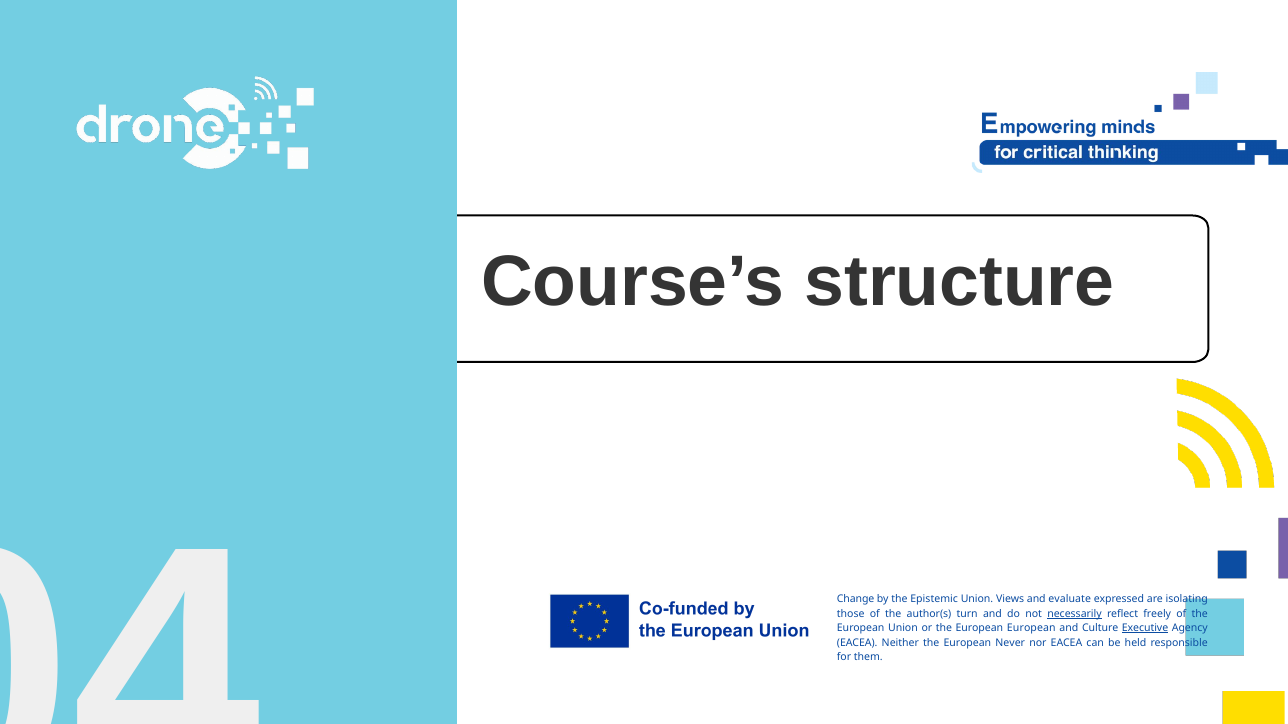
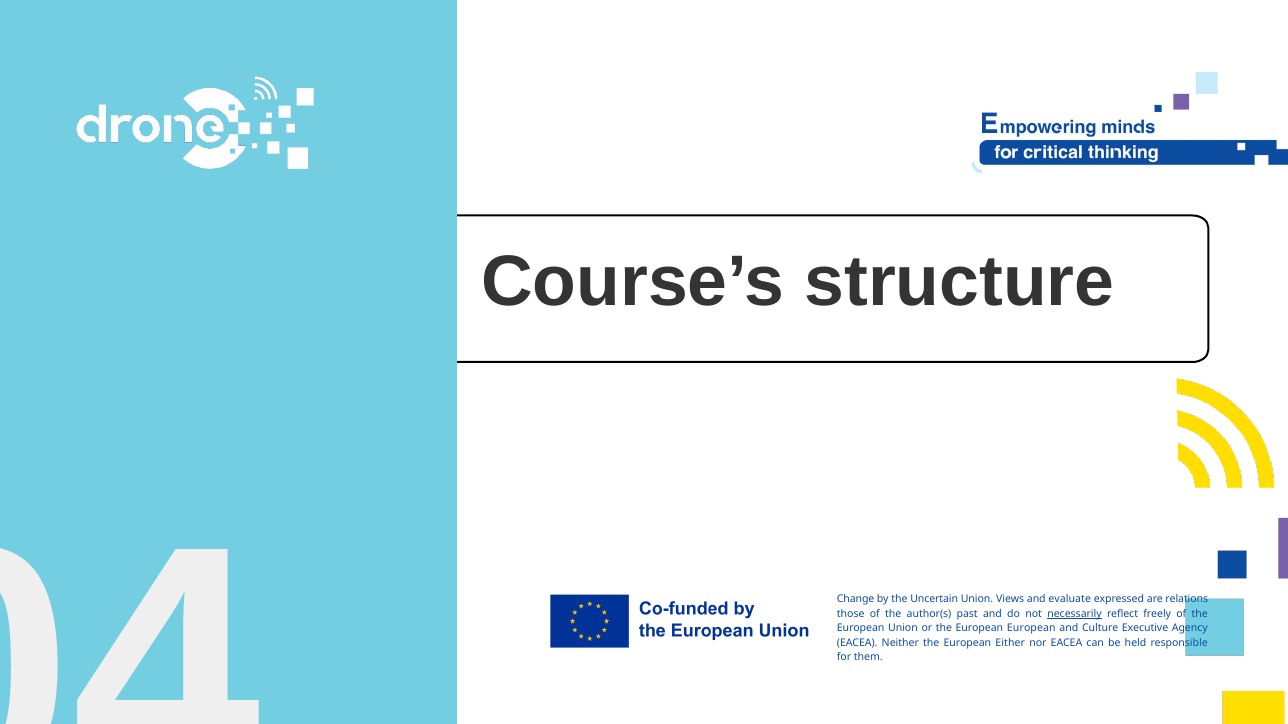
Epistemic: Epistemic -> Uncertain (934, 599)
isolating: isolating -> relations (1187, 599)
turn: turn -> past (967, 614)
Executive underline: present -> none (1145, 629)
Never: Never -> Either (1010, 643)
